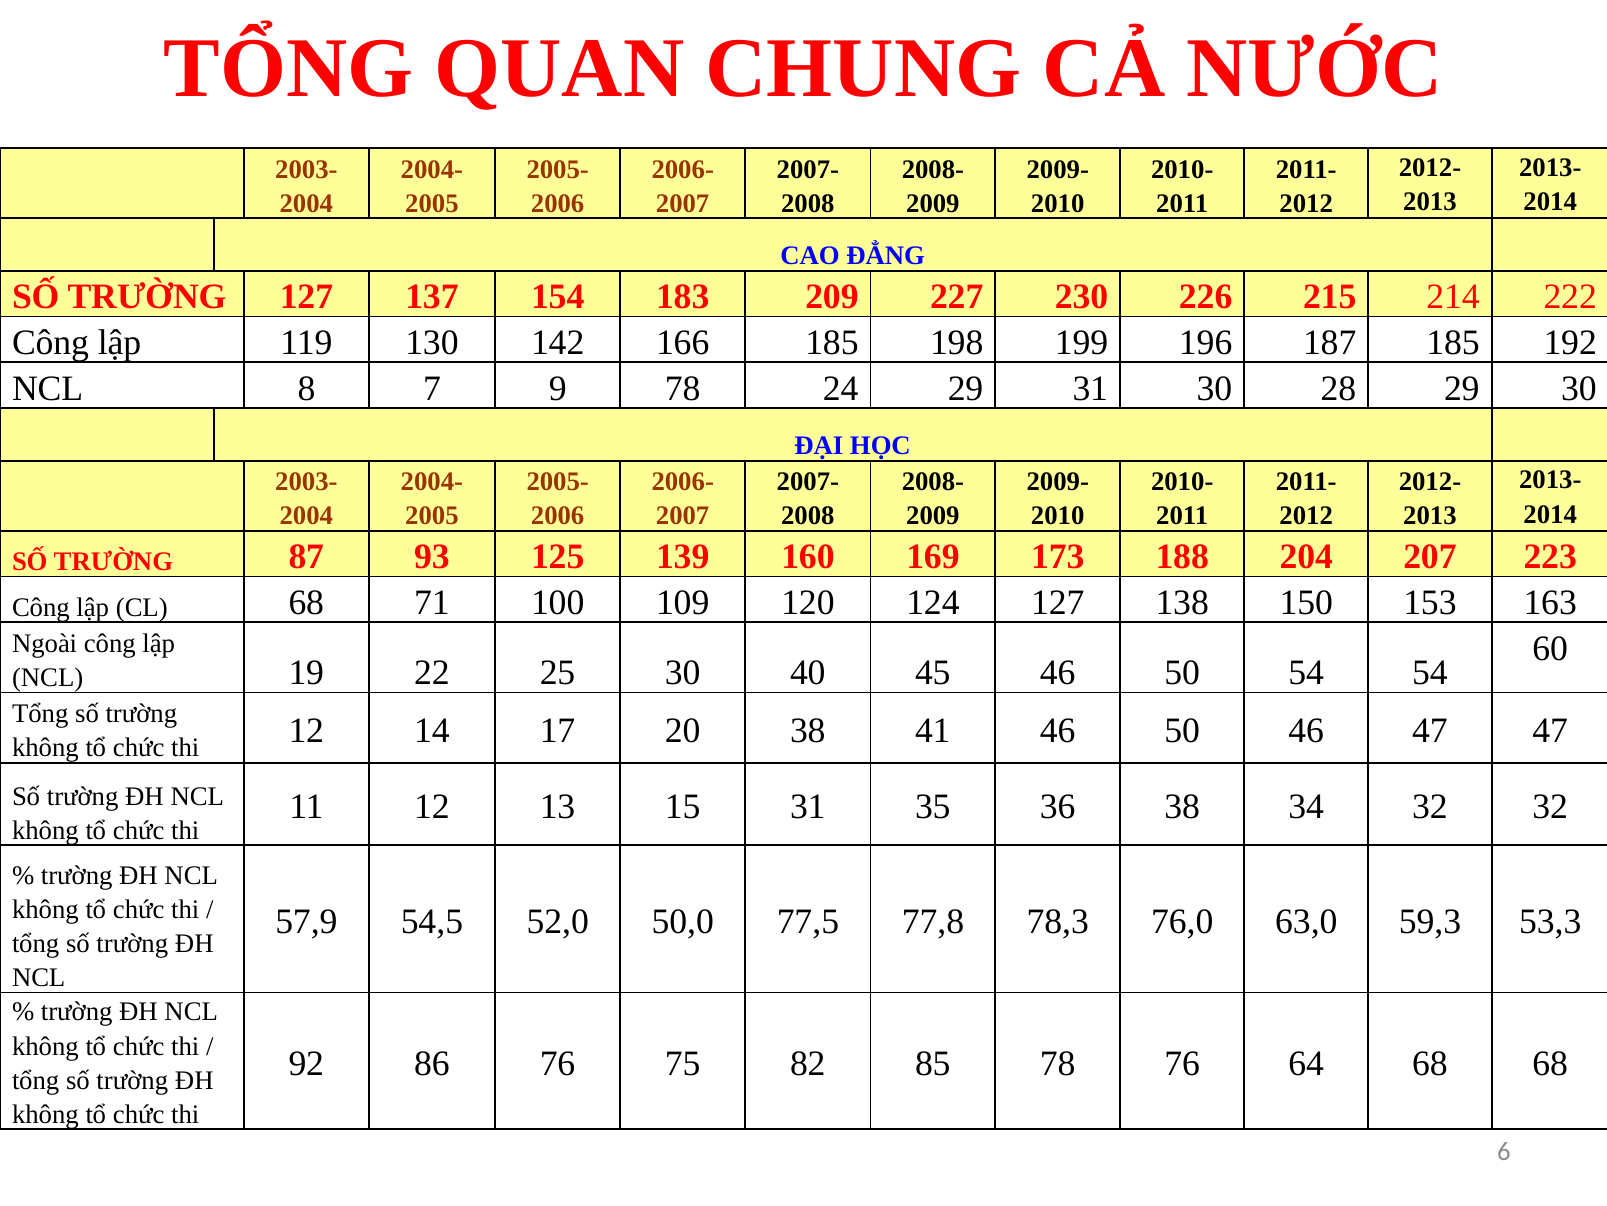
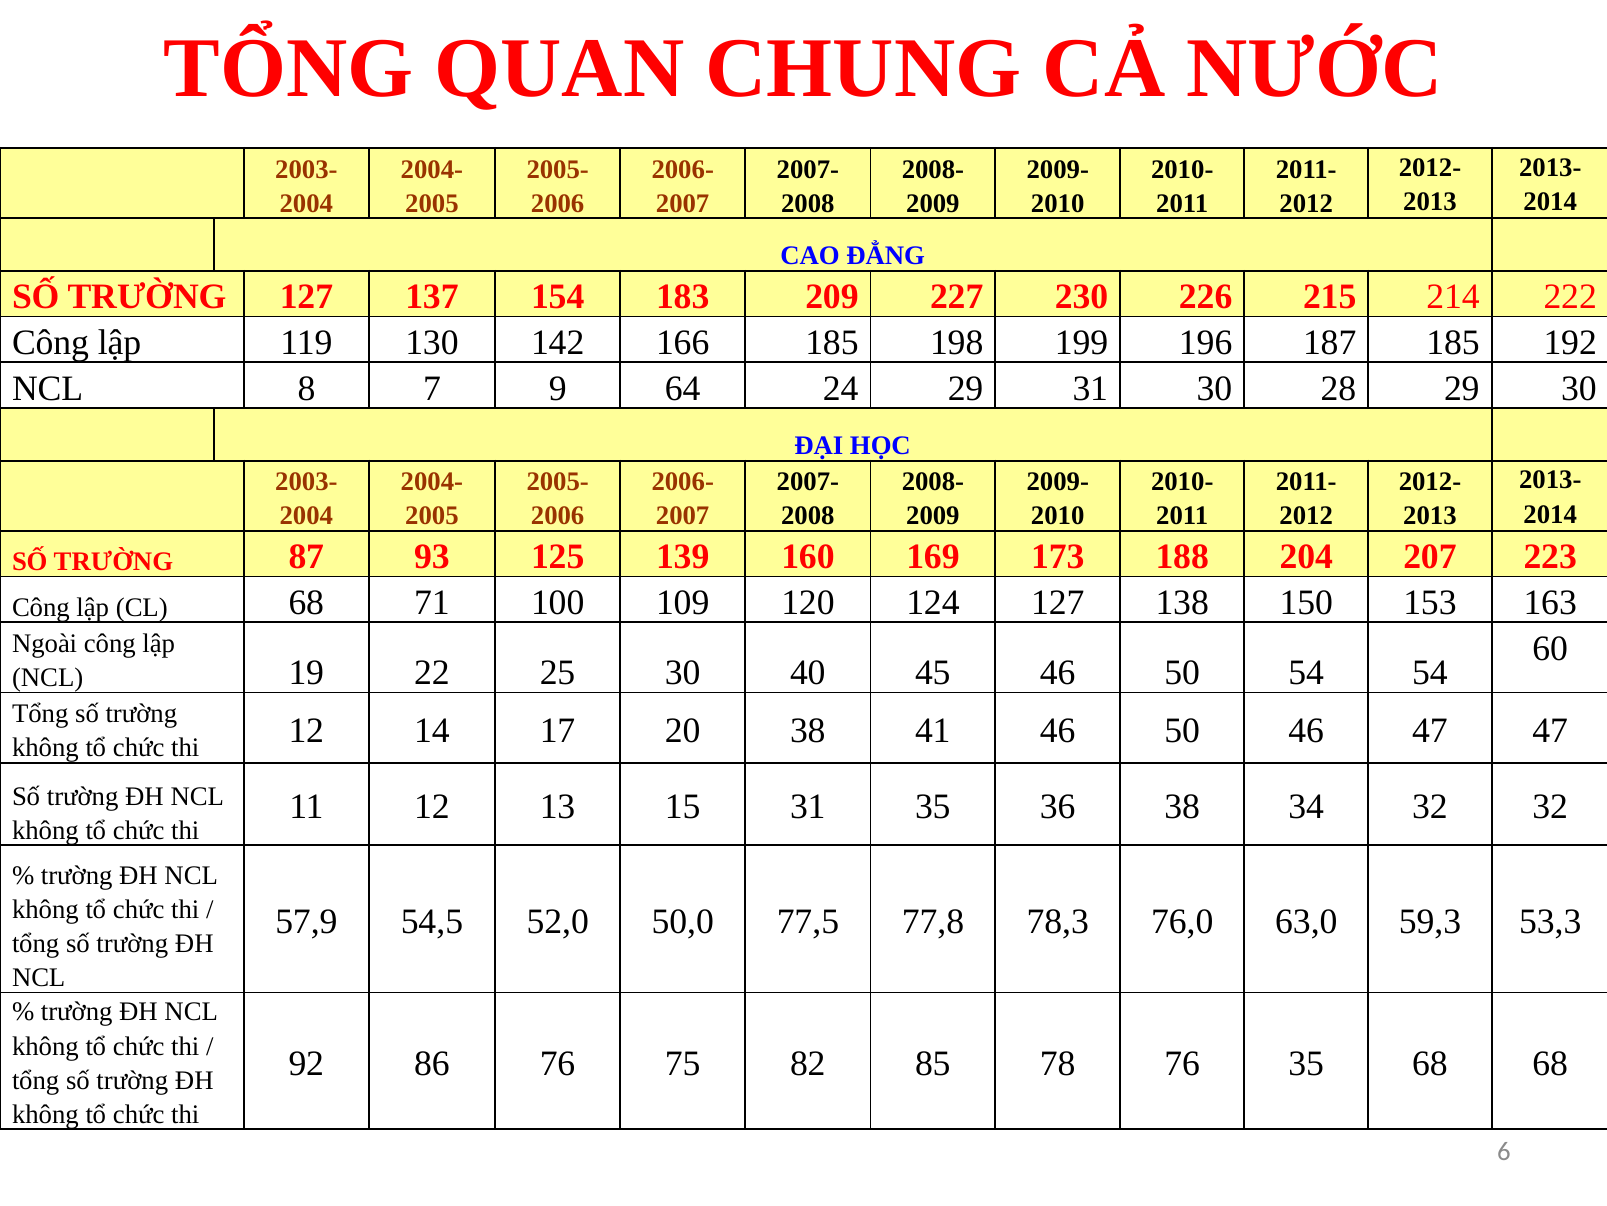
9 78: 78 -> 64 (683, 388)
76 64: 64 -> 35 (1306, 1064)
